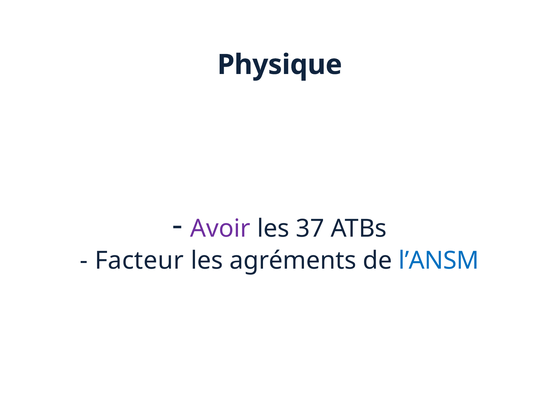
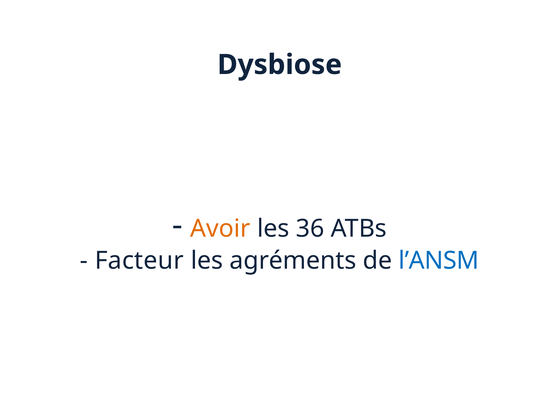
Physique: Physique -> Dysbiose (280, 65)
Avoir colour: purple -> orange (220, 229)
37: 37 -> 36 (310, 229)
